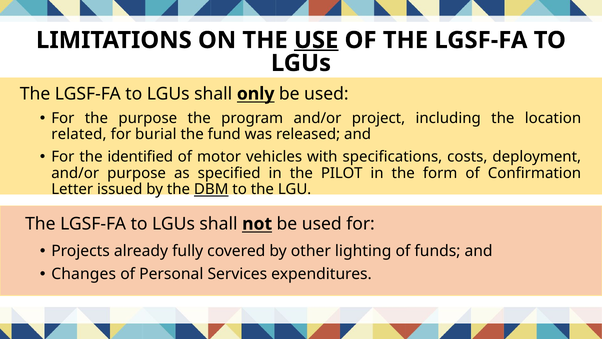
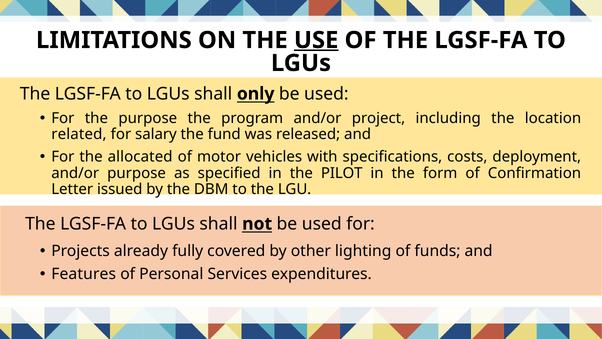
burial: burial -> salary (156, 134)
identified: identified -> allocated (140, 157)
DBM underline: present -> none (211, 189)
Changes: Changes -> Features (84, 274)
